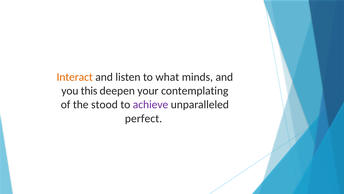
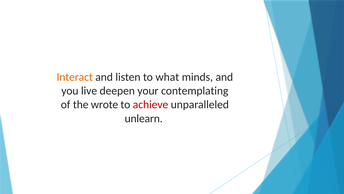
this: this -> live (89, 91)
stood: stood -> wrote (105, 104)
achieve colour: purple -> red (151, 104)
perfect: perfect -> unlearn (144, 118)
